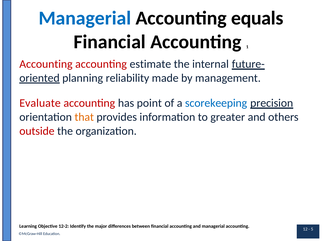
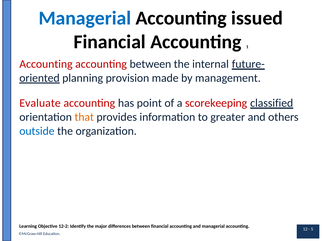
equals: equals -> issued (257, 18)
accounting estimate: estimate -> between (150, 64)
reliability: reliability -> provision (127, 78)
scorekeeping colour: blue -> red (216, 103)
precision: precision -> classified (272, 103)
outside colour: red -> blue (37, 131)
